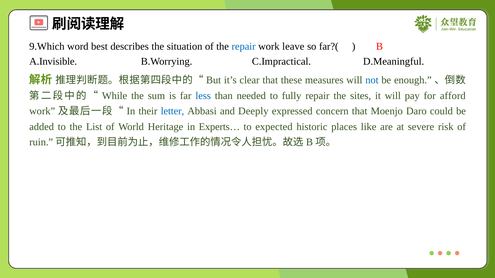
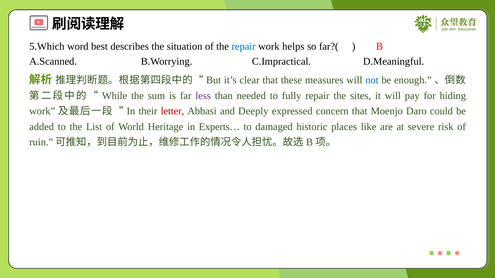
9.Which: 9.Which -> 5.Which (47, 46)
leave: leave -> helps (293, 46)
A.Invisible: A.Invisible -> A.Scanned (53, 62)
less colour: blue -> purple (203, 96)
afford: afford -> hiding (453, 96)
letter colour: blue -> red (172, 111)
expected: expected -> damaged (274, 127)
